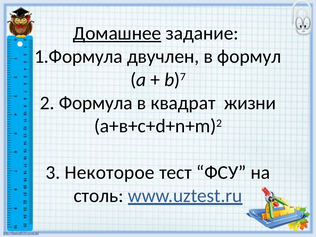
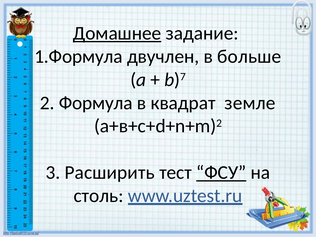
формул: формул -> больше (249, 57)
жизни: жизни -> земле (250, 103)
Некоторое: Некоторое -> Расширить (110, 173)
ФСУ underline: none -> present (221, 173)
